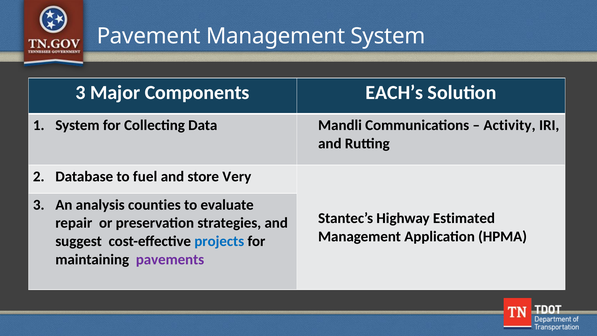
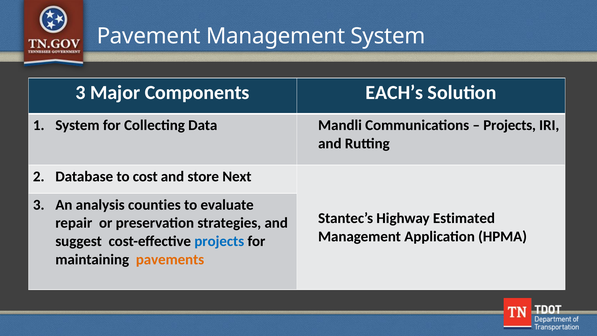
Activity: Activity -> Projects (510, 125)
fuel: fuel -> cost (145, 176)
Very: Very -> Next (237, 176)
pavements colour: purple -> orange (170, 259)
